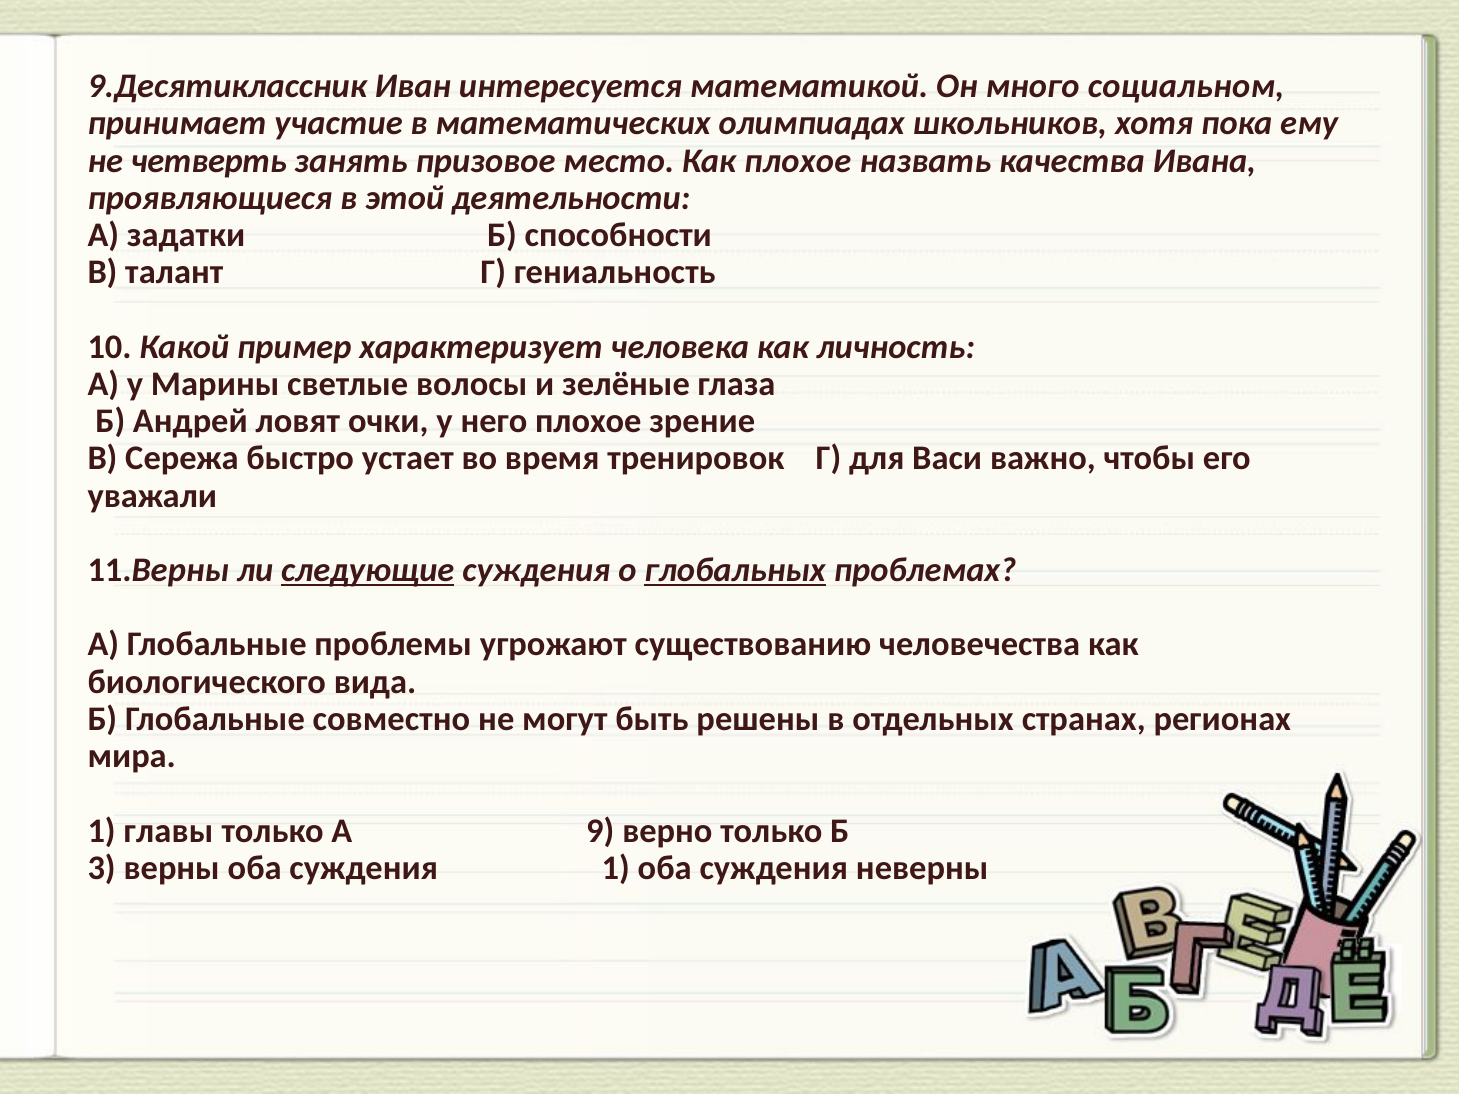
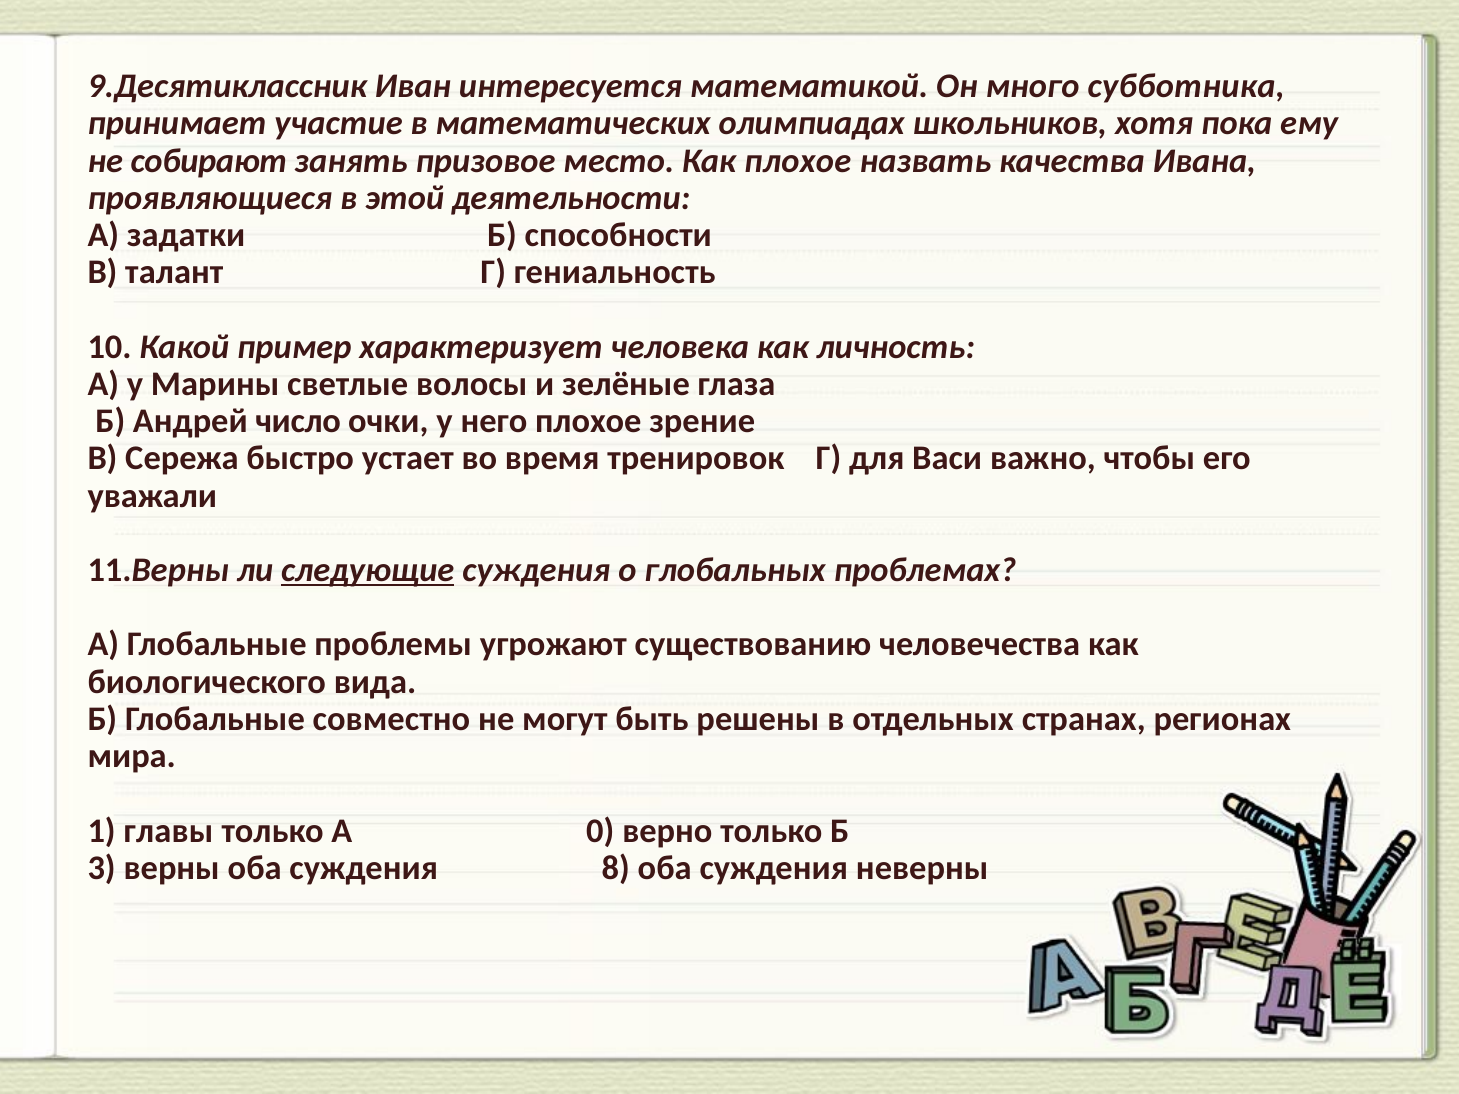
социальном: социальном -> субботника (1186, 86)
четверть: четверть -> собирают (209, 161)
ловят: ловят -> число (298, 421)
глобальных underline: present -> none (735, 570)
9: 9 -> 0 (600, 831)
суждения 1: 1 -> 8 (616, 868)
